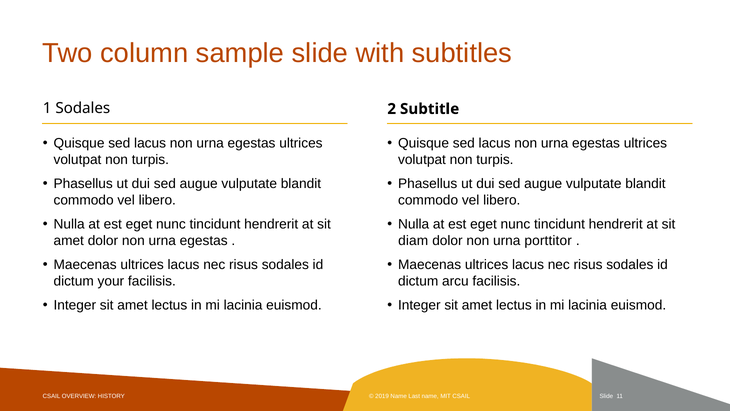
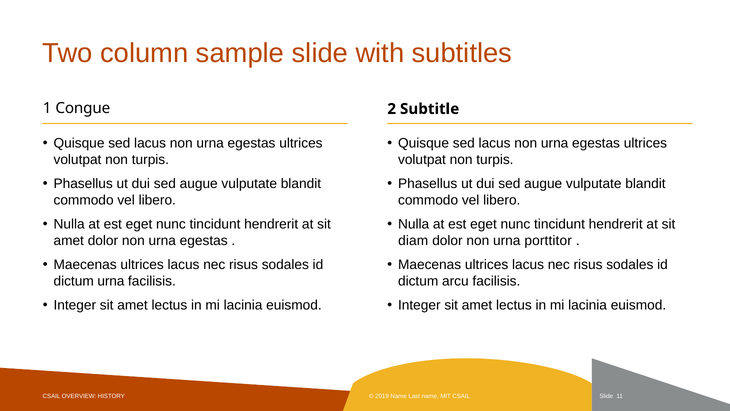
1 Sodales: Sodales -> Congue (83, 108)
dictum your: your -> urna (111, 281)
